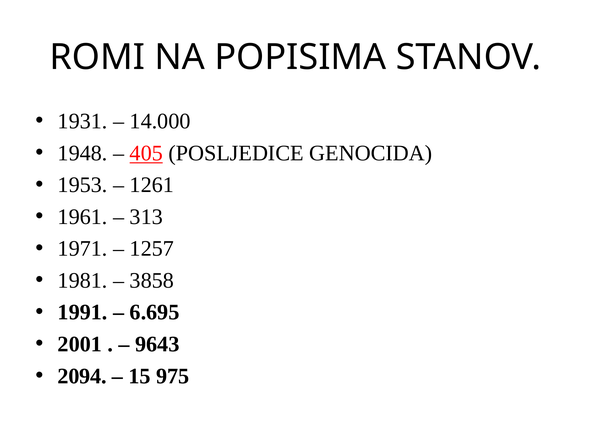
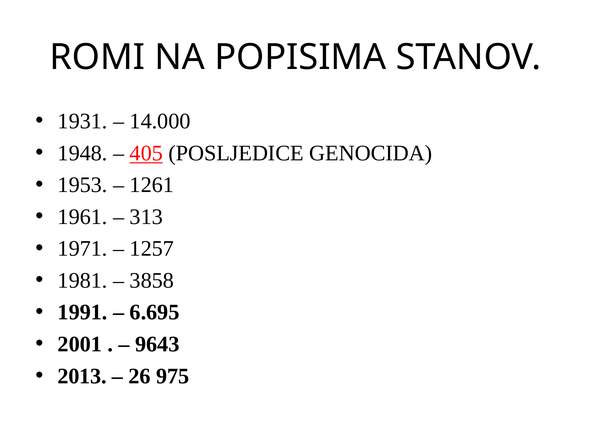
2094: 2094 -> 2013 (82, 376)
15: 15 -> 26 (139, 376)
